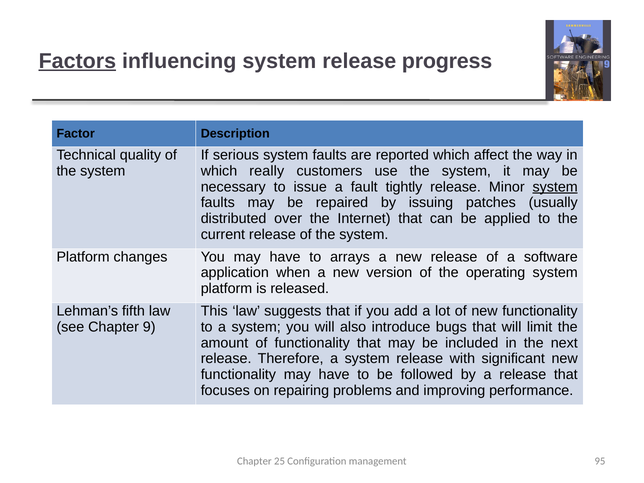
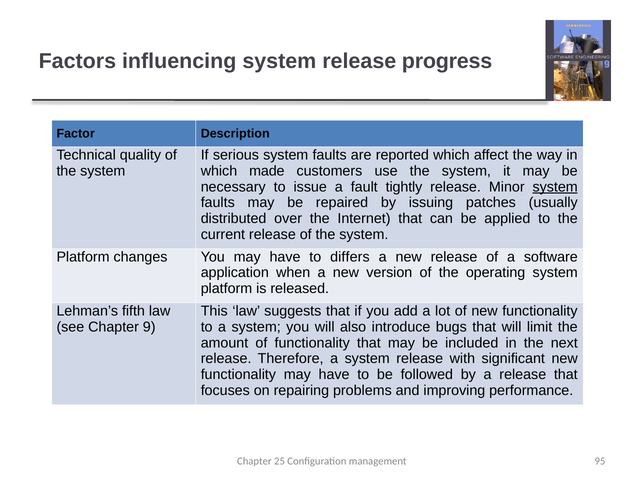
Factors underline: present -> none (77, 61)
really: really -> made (267, 171)
arrays: arrays -> differs (350, 257)
